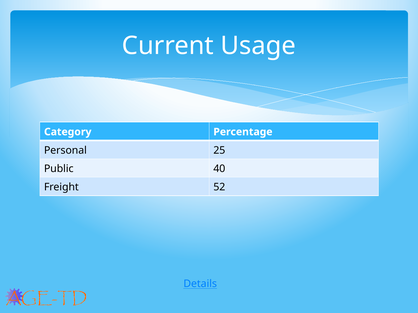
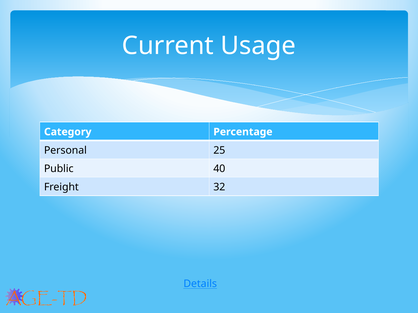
52: 52 -> 32 (219, 187)
